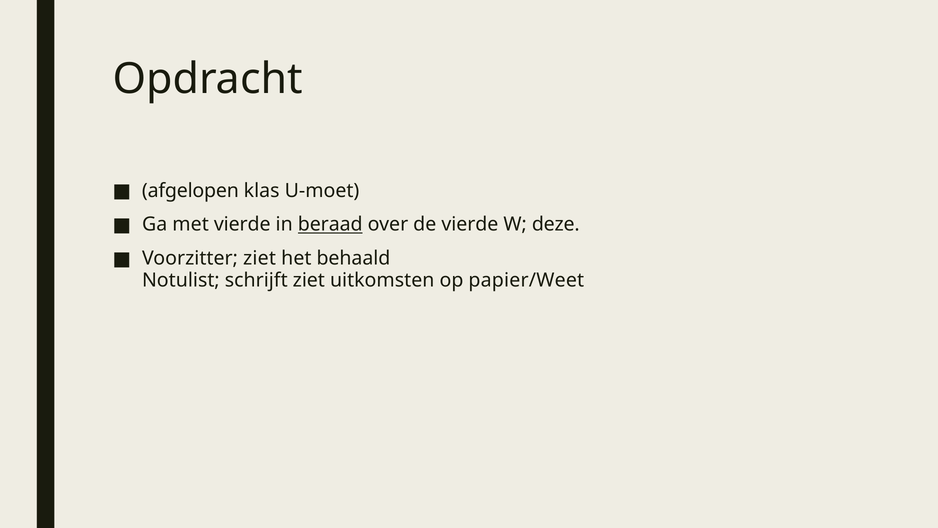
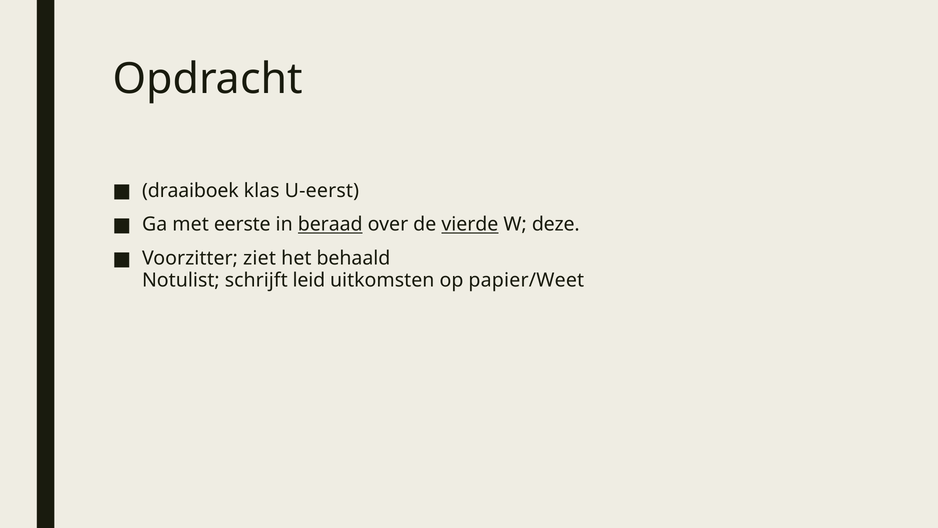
afgelopen: afgelopen -> draaiboek (190, 191)
U-moet: U-moet -> U-eerst (322, 191)
met vierde: vierde -> eerste (242, 224)
vierde underline: none -> present (470, 224)
schrijft ziet: ziet -> leid (309, 280)
